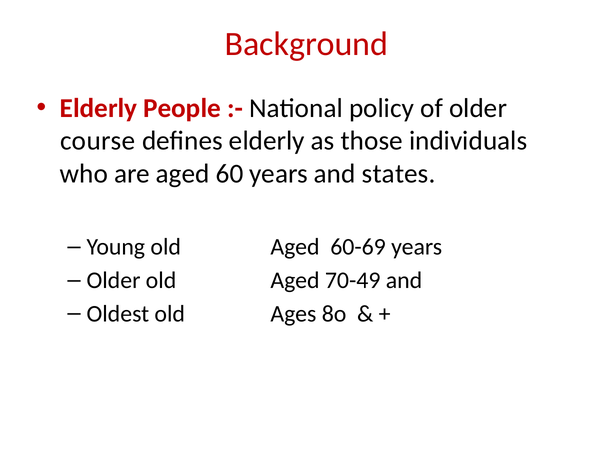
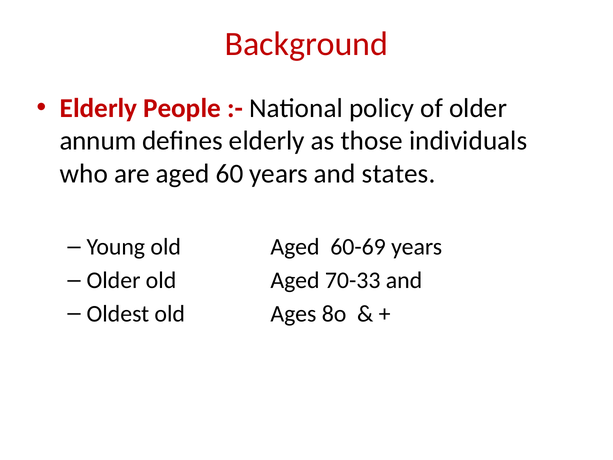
course: course -> annum (98, 141)
70-49: 70-49 -> 70-33 (353, 280)
